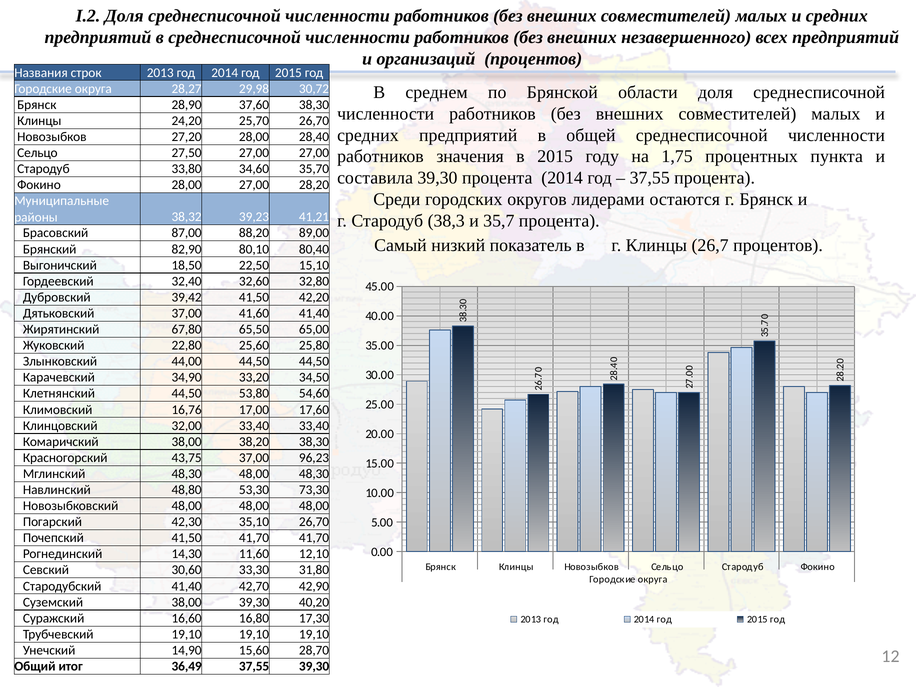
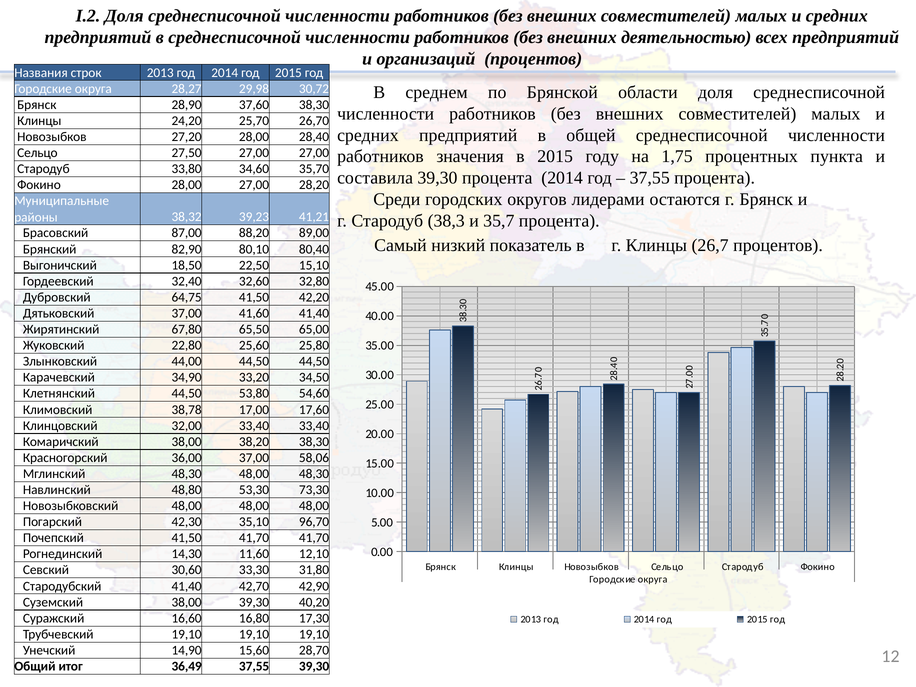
незавершенного: незавершенного -> деятельностью (686, 37)
39,42: 39,42 -> 64,75 (187, 297)
16,76: 16,76 -> 38,78 (187, 410)
43,75: 43,75 -> 36,00 (187, 458)
96,23: 96,23 -> 58,06 (314, 458)
35,10 26,70: 26,70 -> 96,70 (314, 522)
